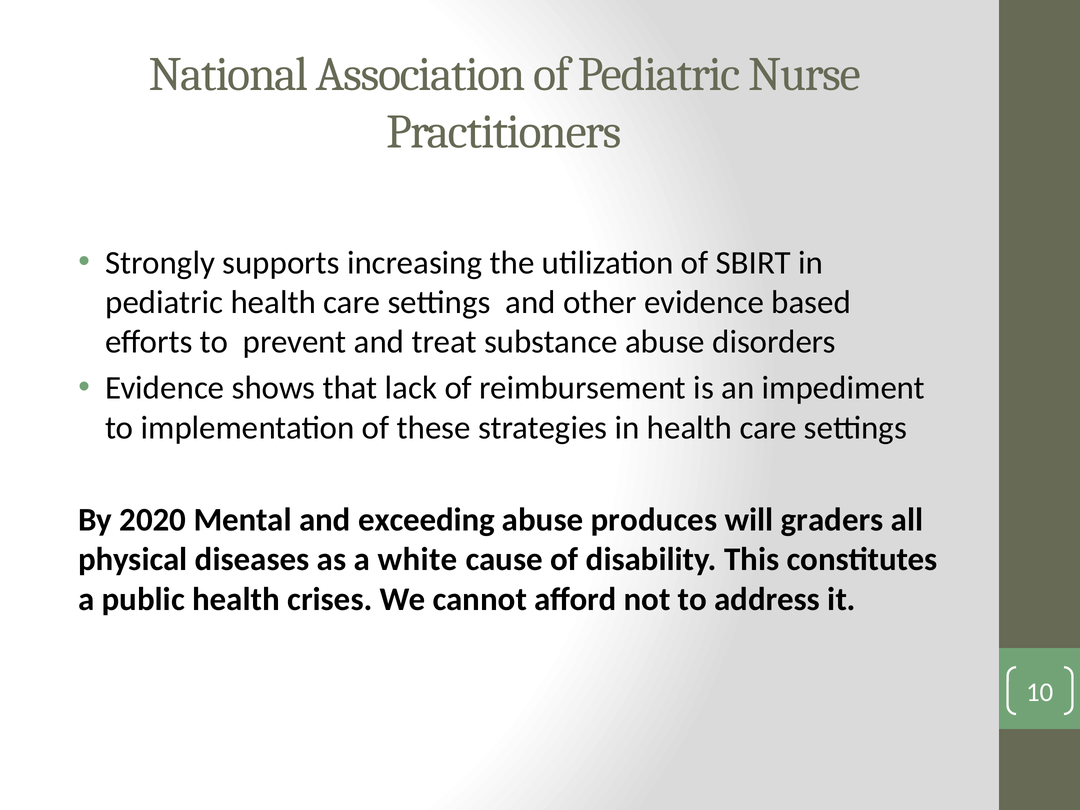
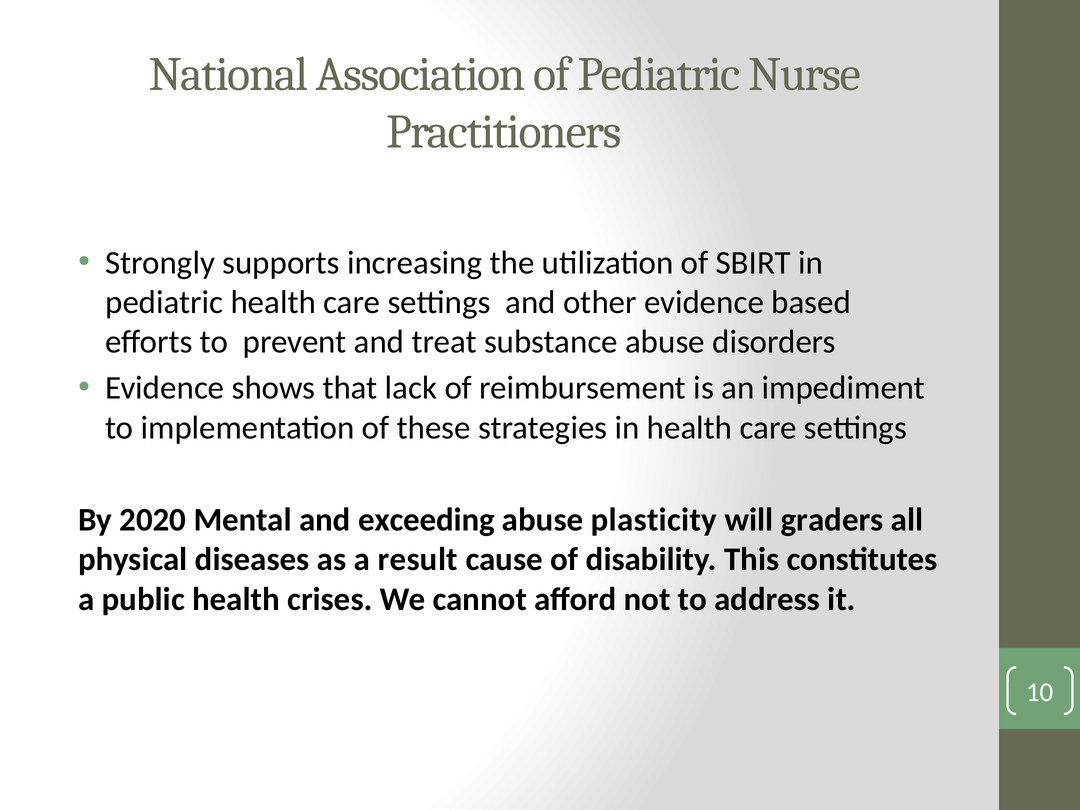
produces: produces -> plasticity (654, 520)
white: white -> result (418, 560)
